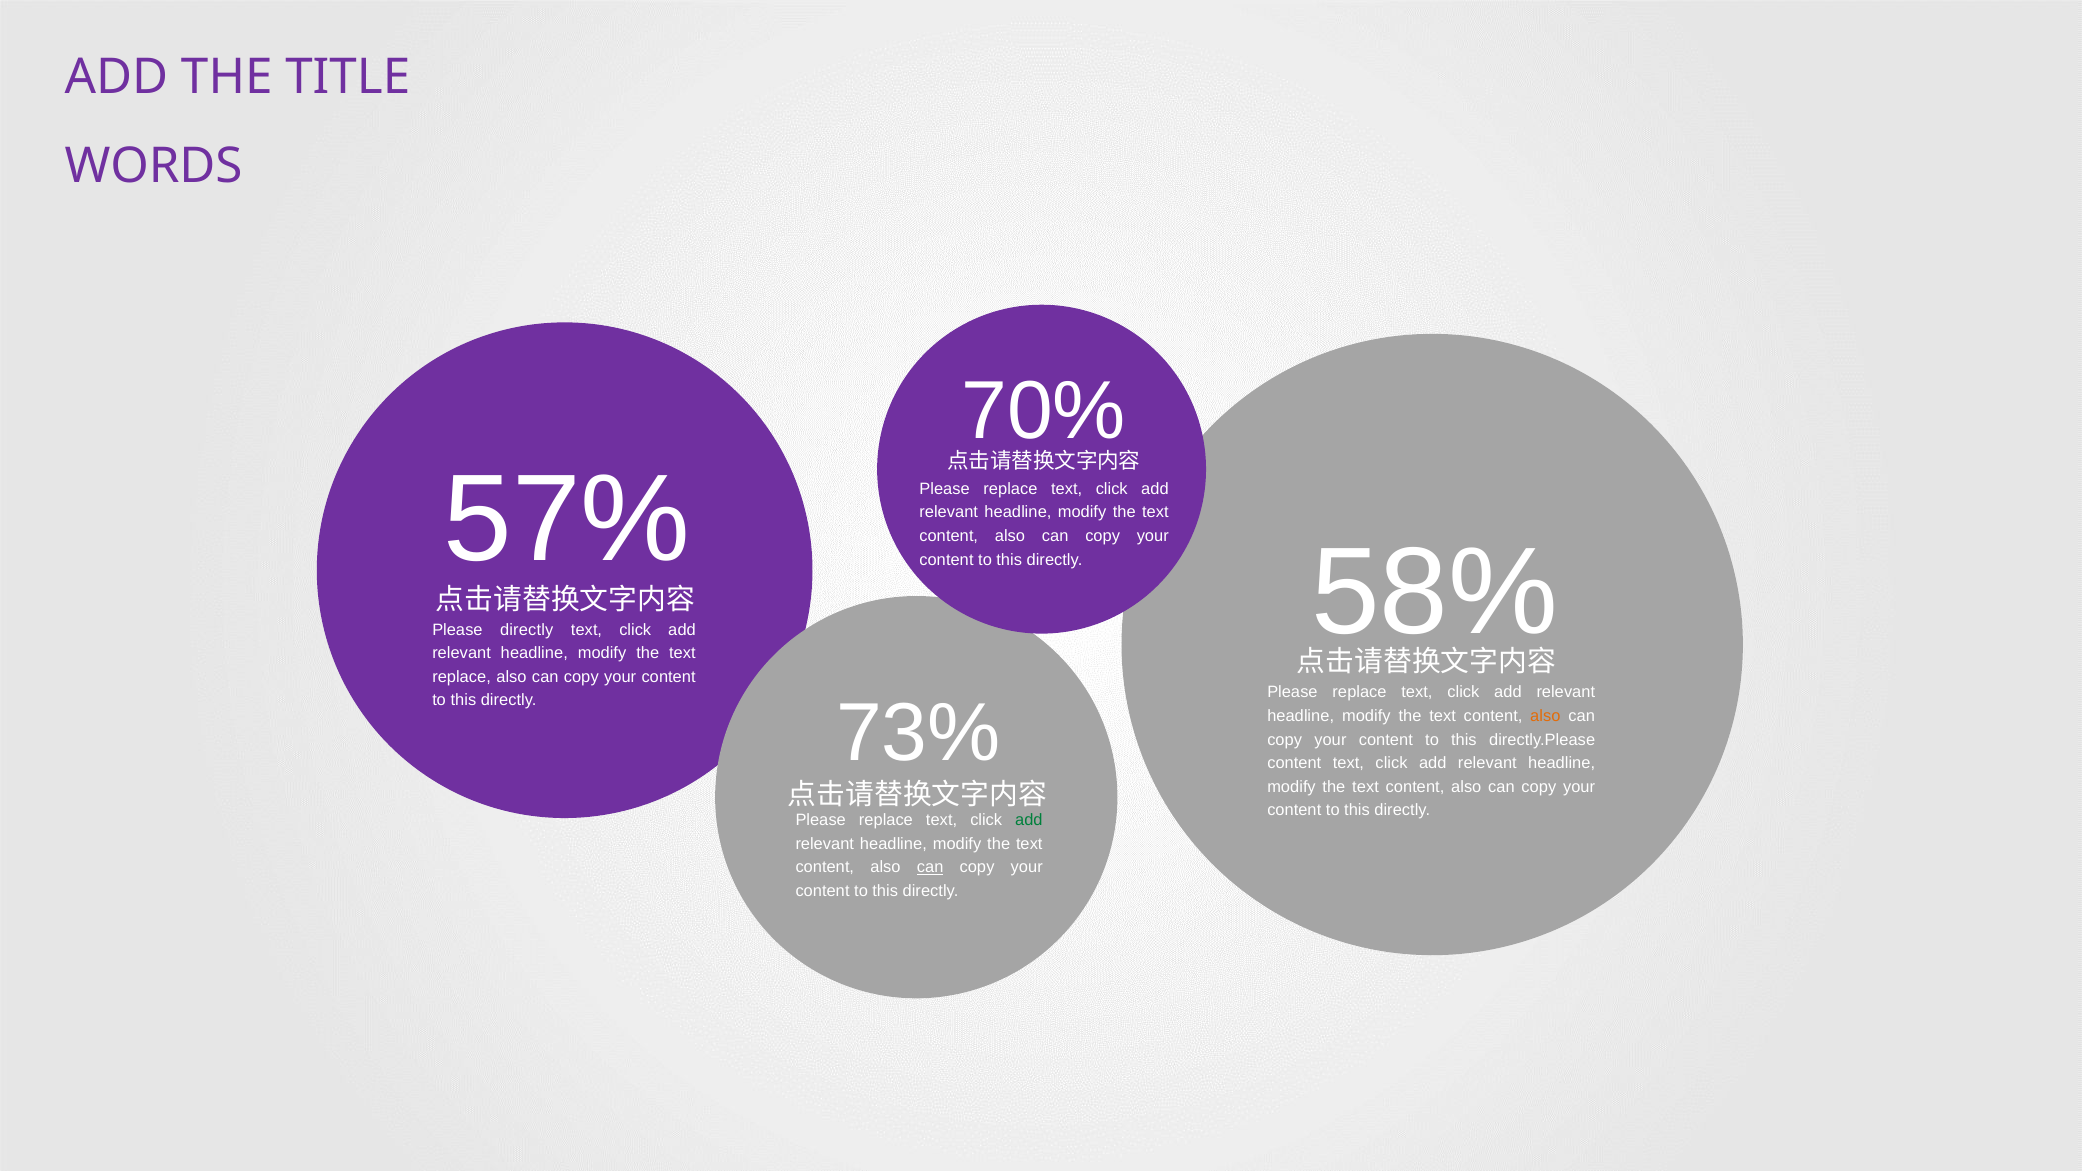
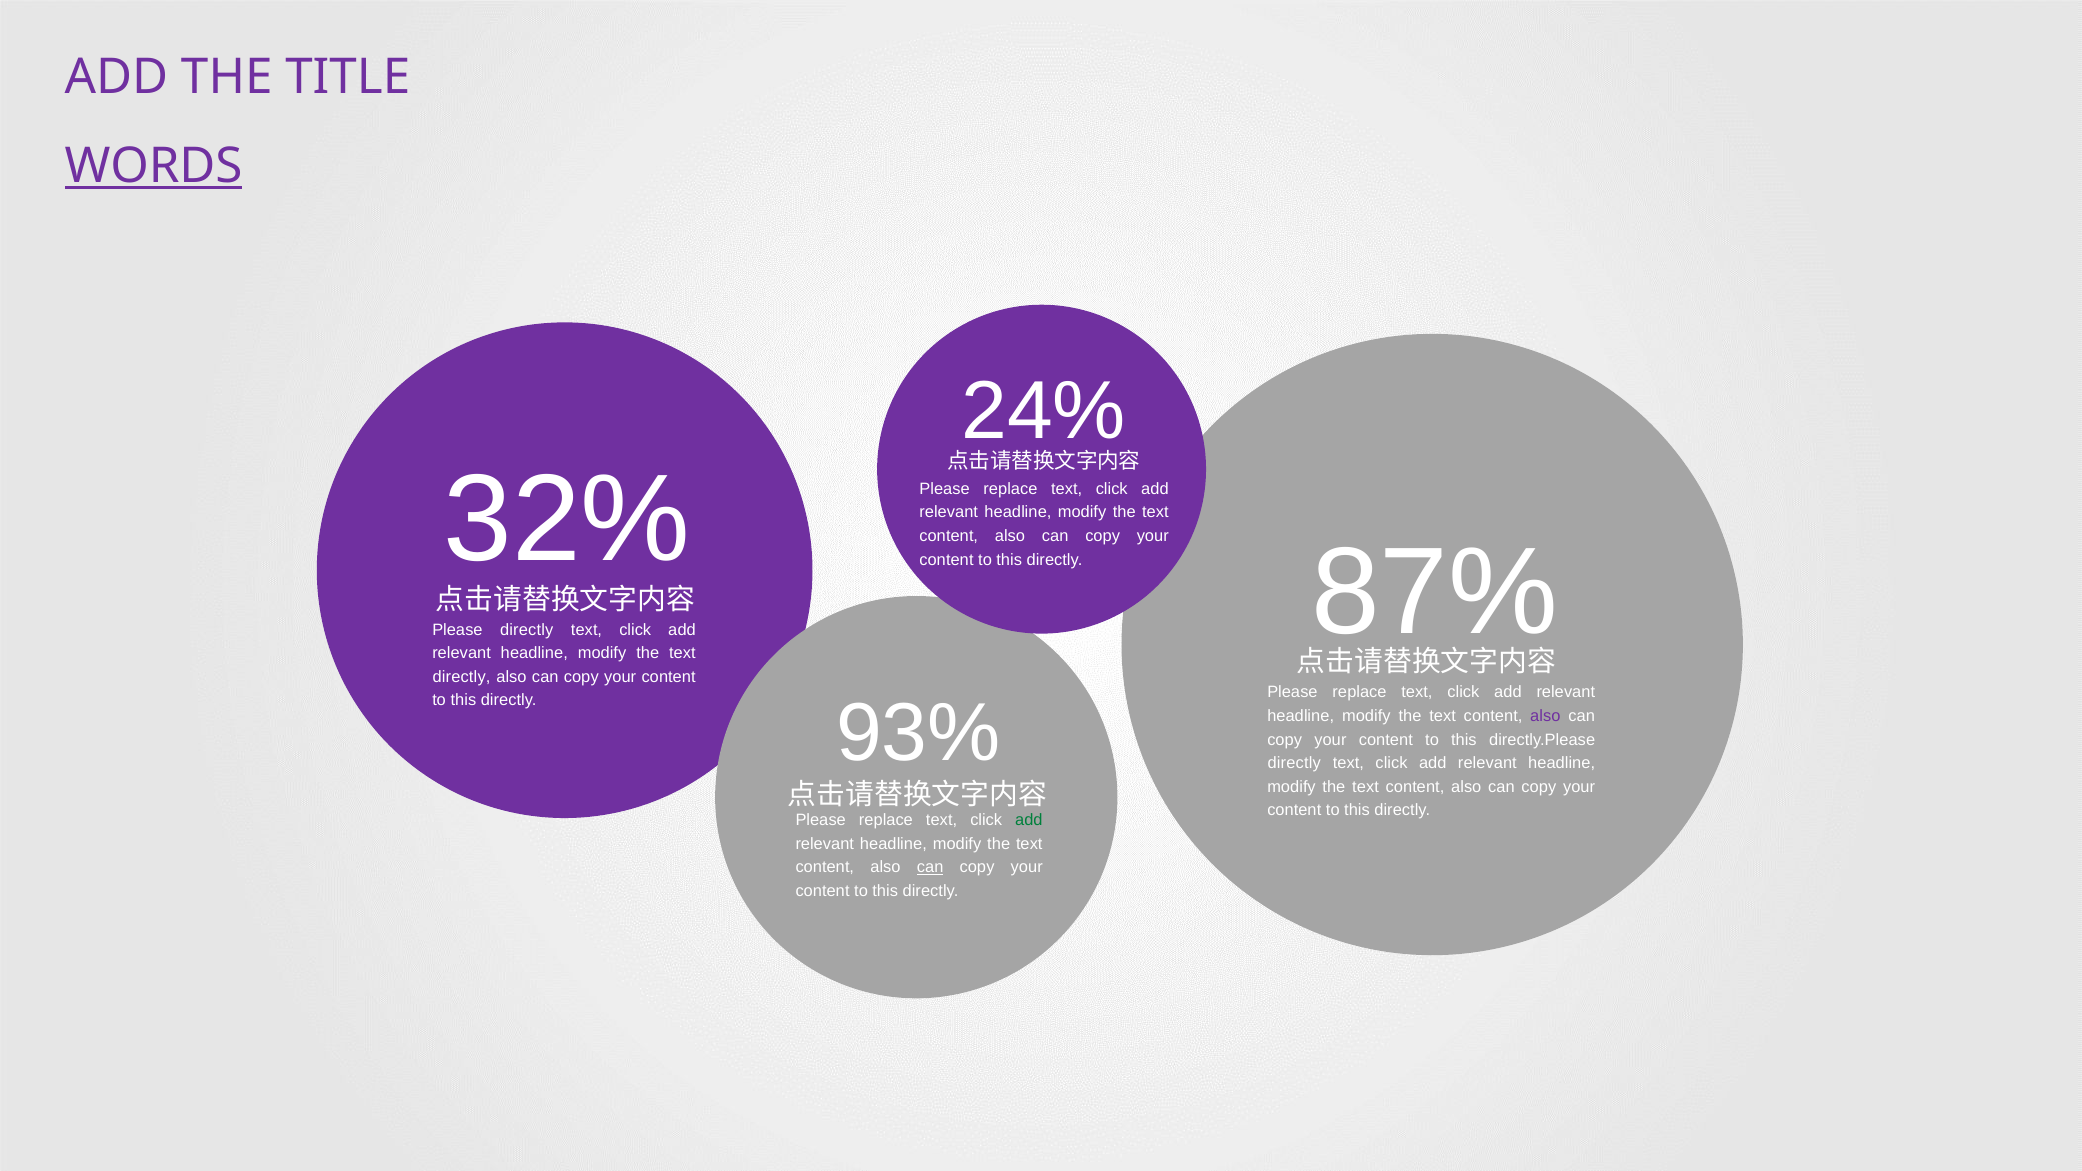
WORDS underline: none -> present (154, 166)
70%: 70% -> 24% (1044, 412)
57%: 57% -> 32% (567, 520)
58%: 58% -> 87% (1435, 593)
replace: replace -> directly (461, 677)
73%: 73% -> 93% (919, 733)
also colour: orange -> purple (1545, 716)
content: content -> directly (1294, 763)
